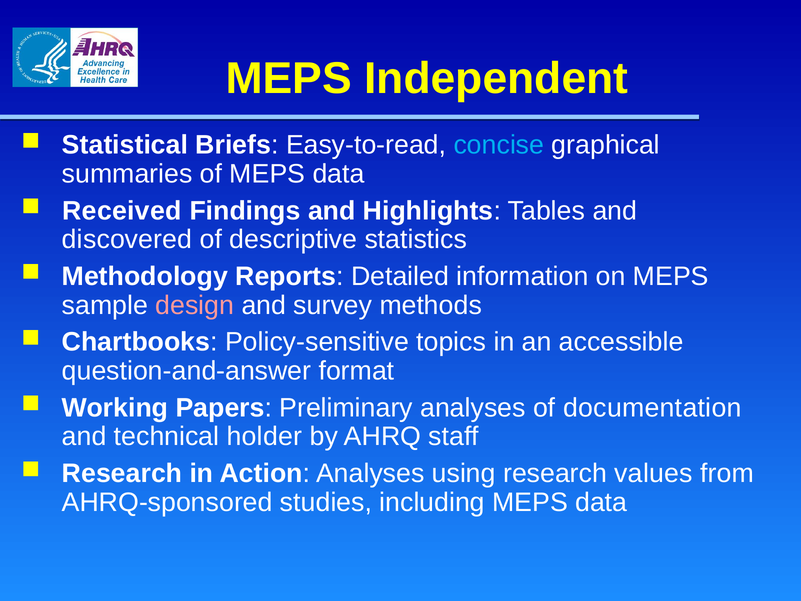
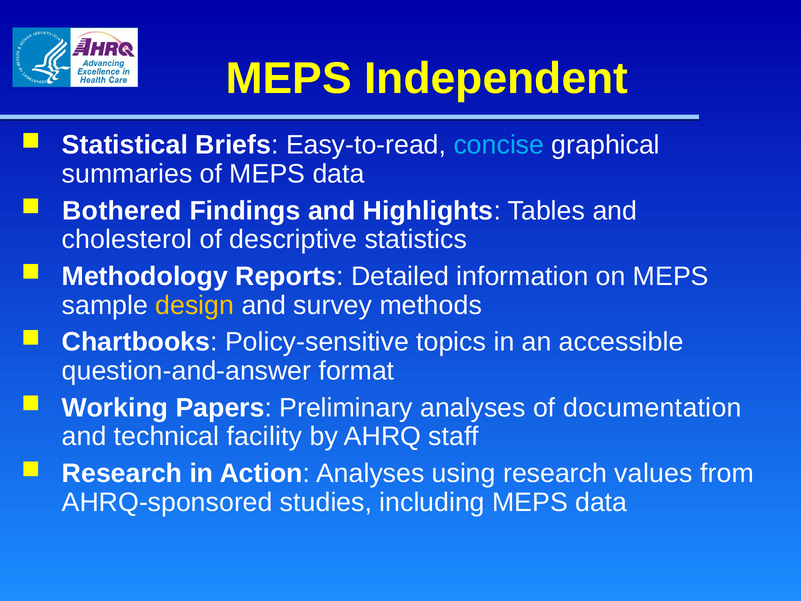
Received: Received -> Bothered (122, 211)
discovered: discovered -> cholesterol (127, 239)
design colour: pink -> yellow (195, 305)
holder: holder -> facility (264, 436)
